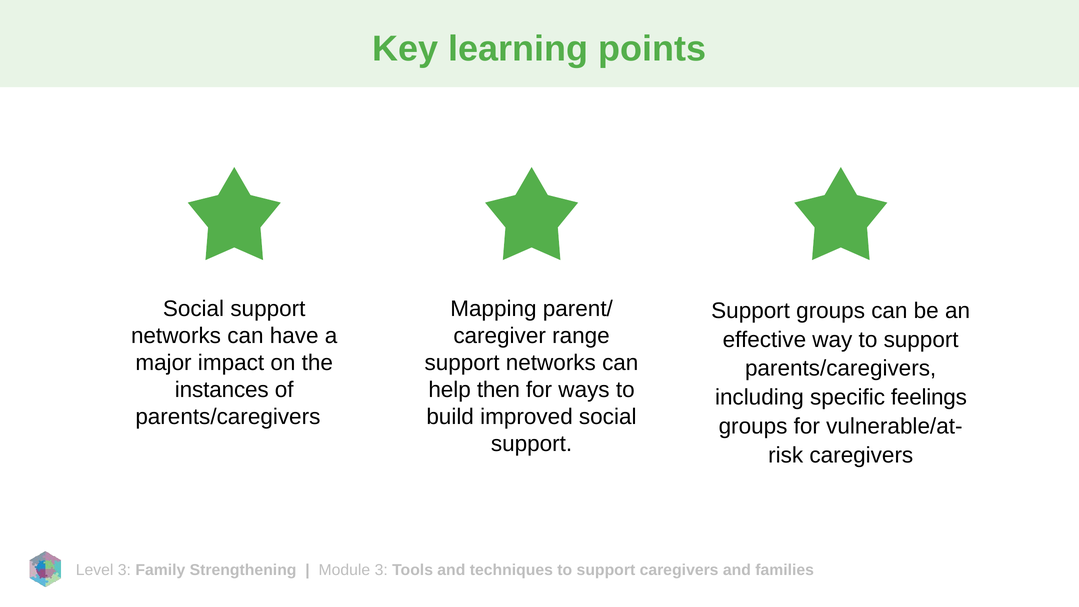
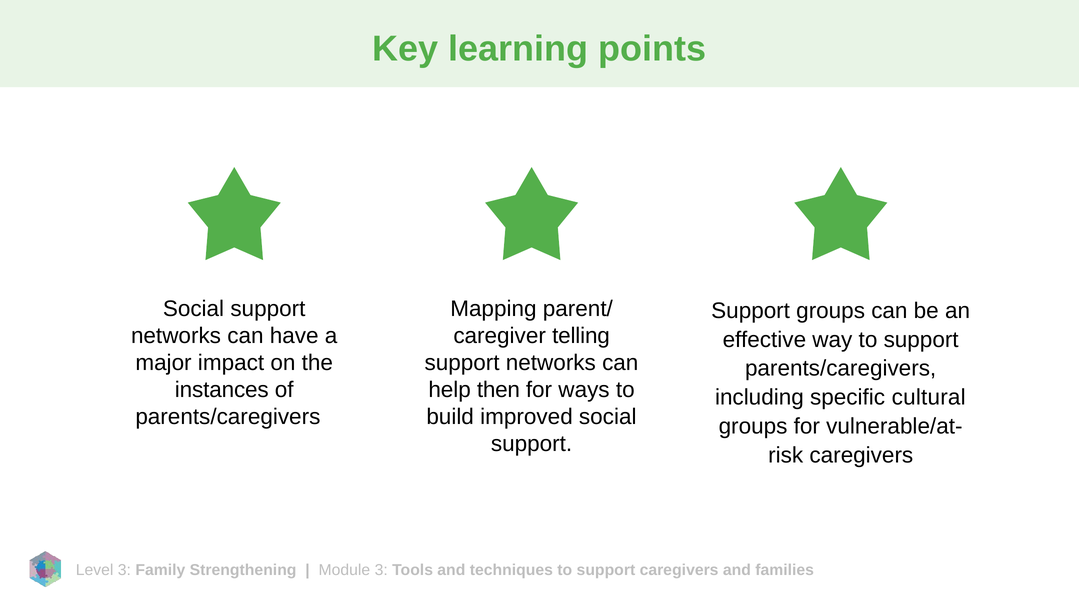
range: range -> telling (581, 336)
feelings: feelings -> cultural (929, 397)
